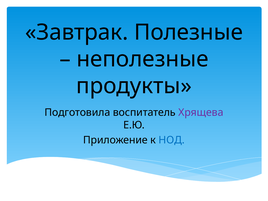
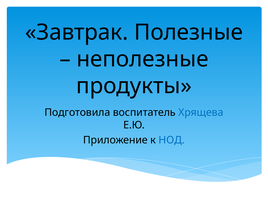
Хрящева colour: purple -> blue (201, 113)
